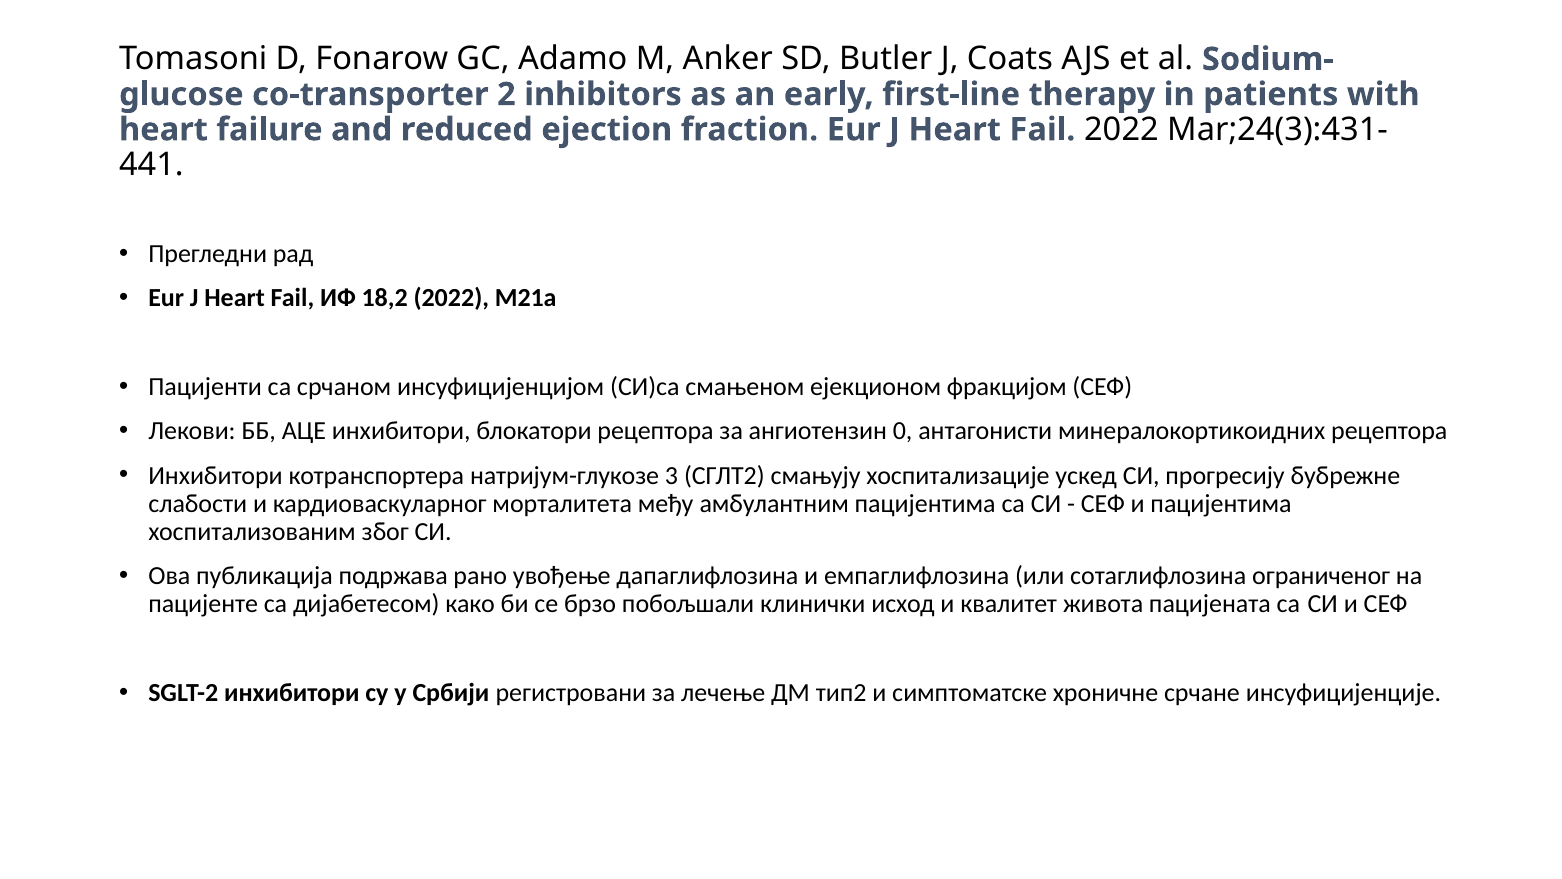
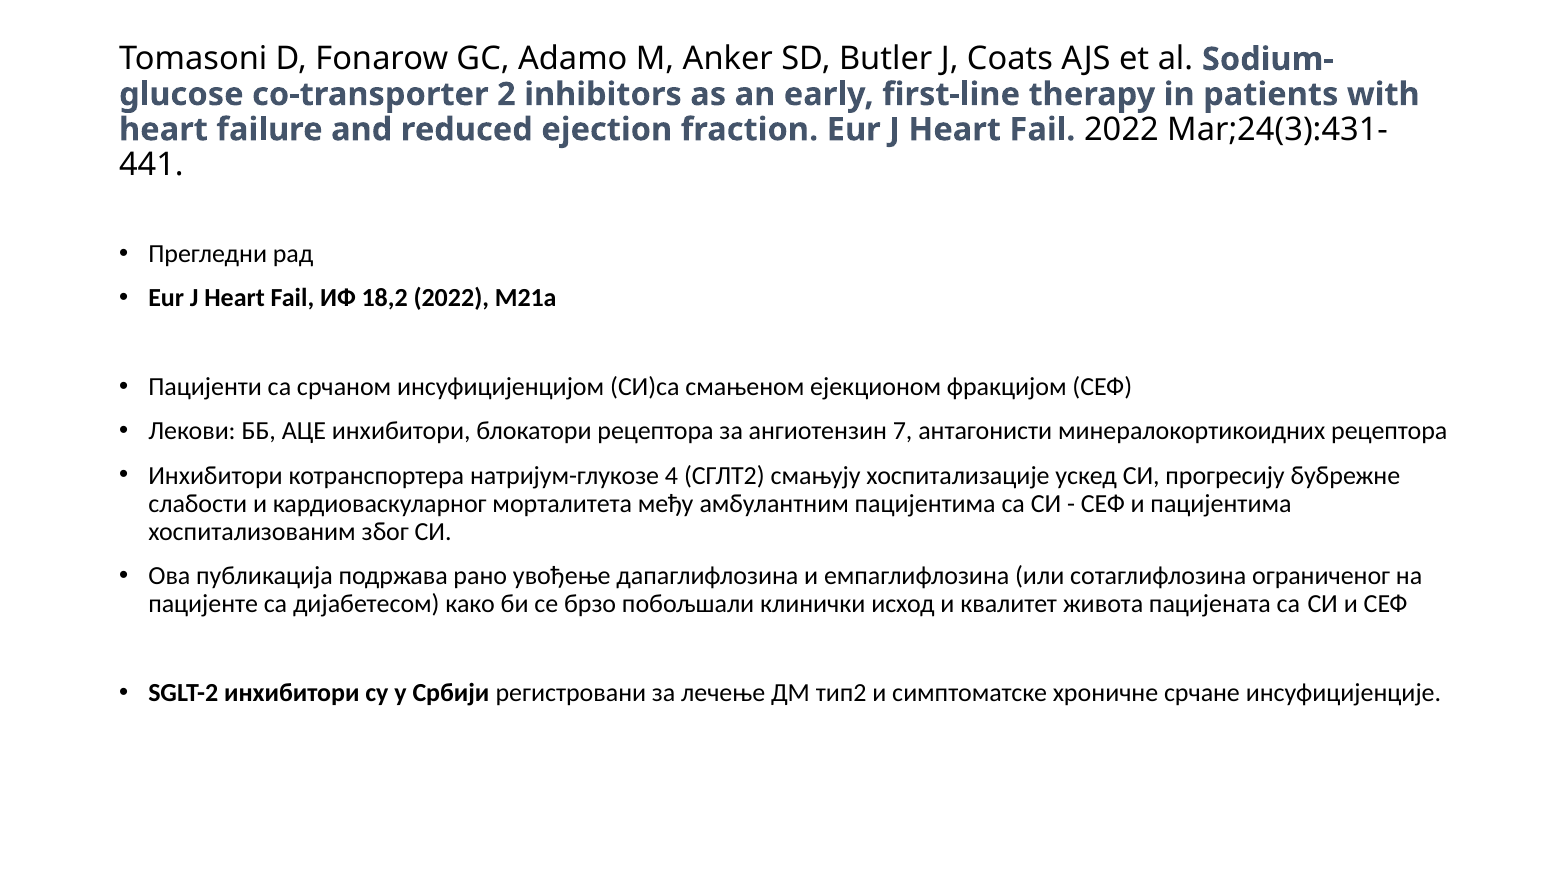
0: 0 -> 7 (903, 431)
3: 3 -> 4 (672, 475)
